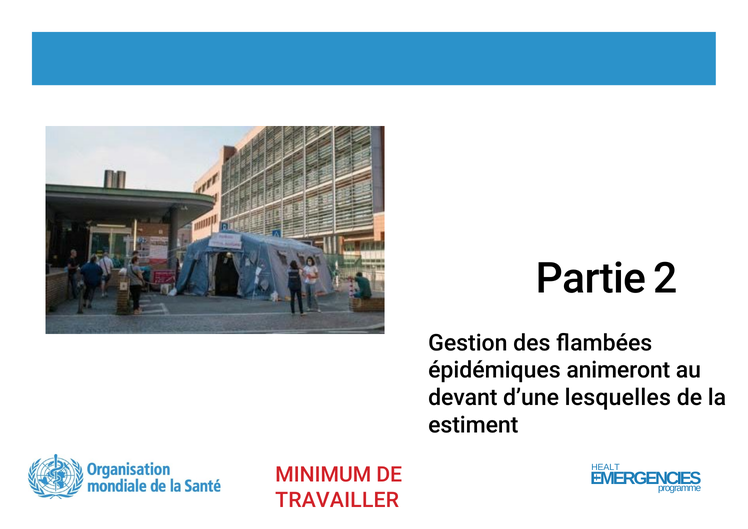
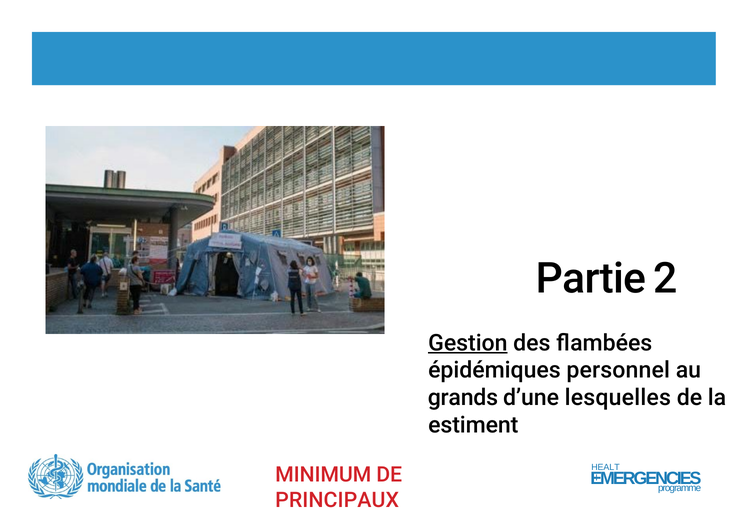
Gestion underline: none -> present (468, 343)
animeront: animeront -> personnel (618, 371)
devant: devant -> grands (463, 398)
TRAVAILLER: TRAVAILLER -> PRINCIPAUX (337, 501)
